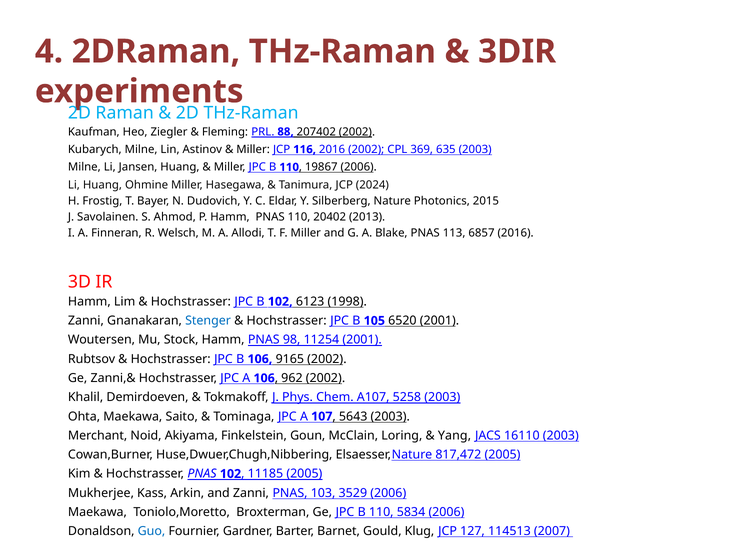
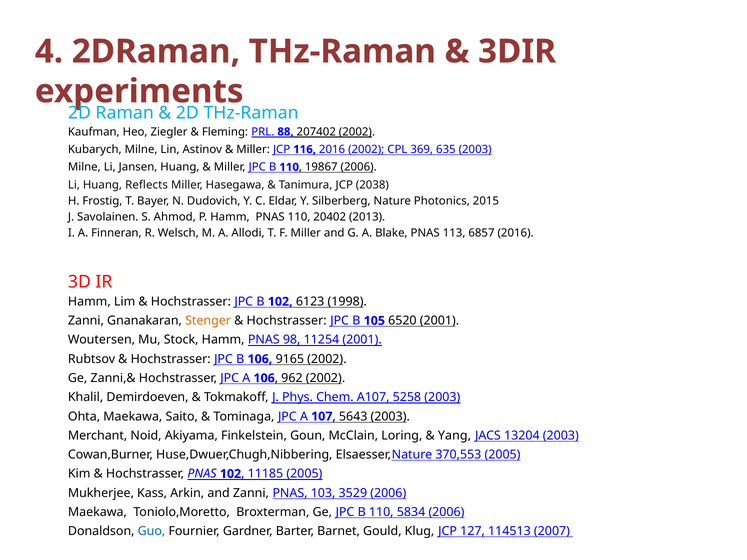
Ohmine: Ohmine -> Reflects (147, 185)
2024: 2024 -> 2038 (372, 185)
Stenger colour: blue -> orange (208, 321)
16110: 16110 -> 13204 (522, 436)
817,472: 817,472 -> 370,553 (458, 455)
